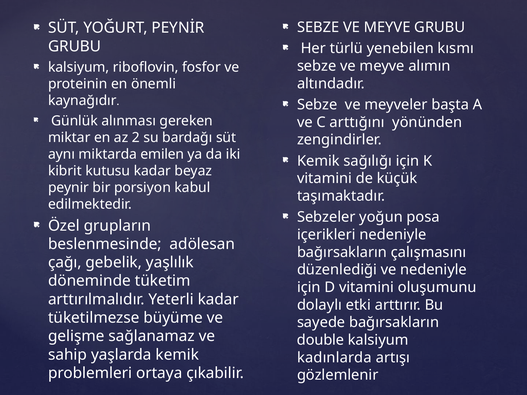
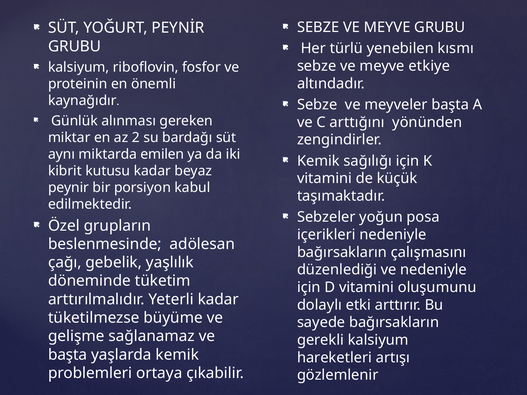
alımın: alımın -> etkiye (429, 66)
double: double -> gerekli (320, 340)
sahip: sahip -> başta (68, 355)
kadınlarda: kadınlarda -> hareketleri (335, 358)
